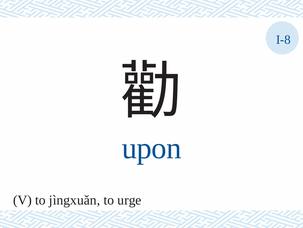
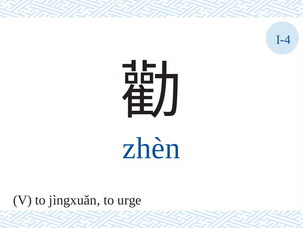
I-8: I-8 -> I-4 (283, 40)
upon: upon -> zhèn (151, 148)
